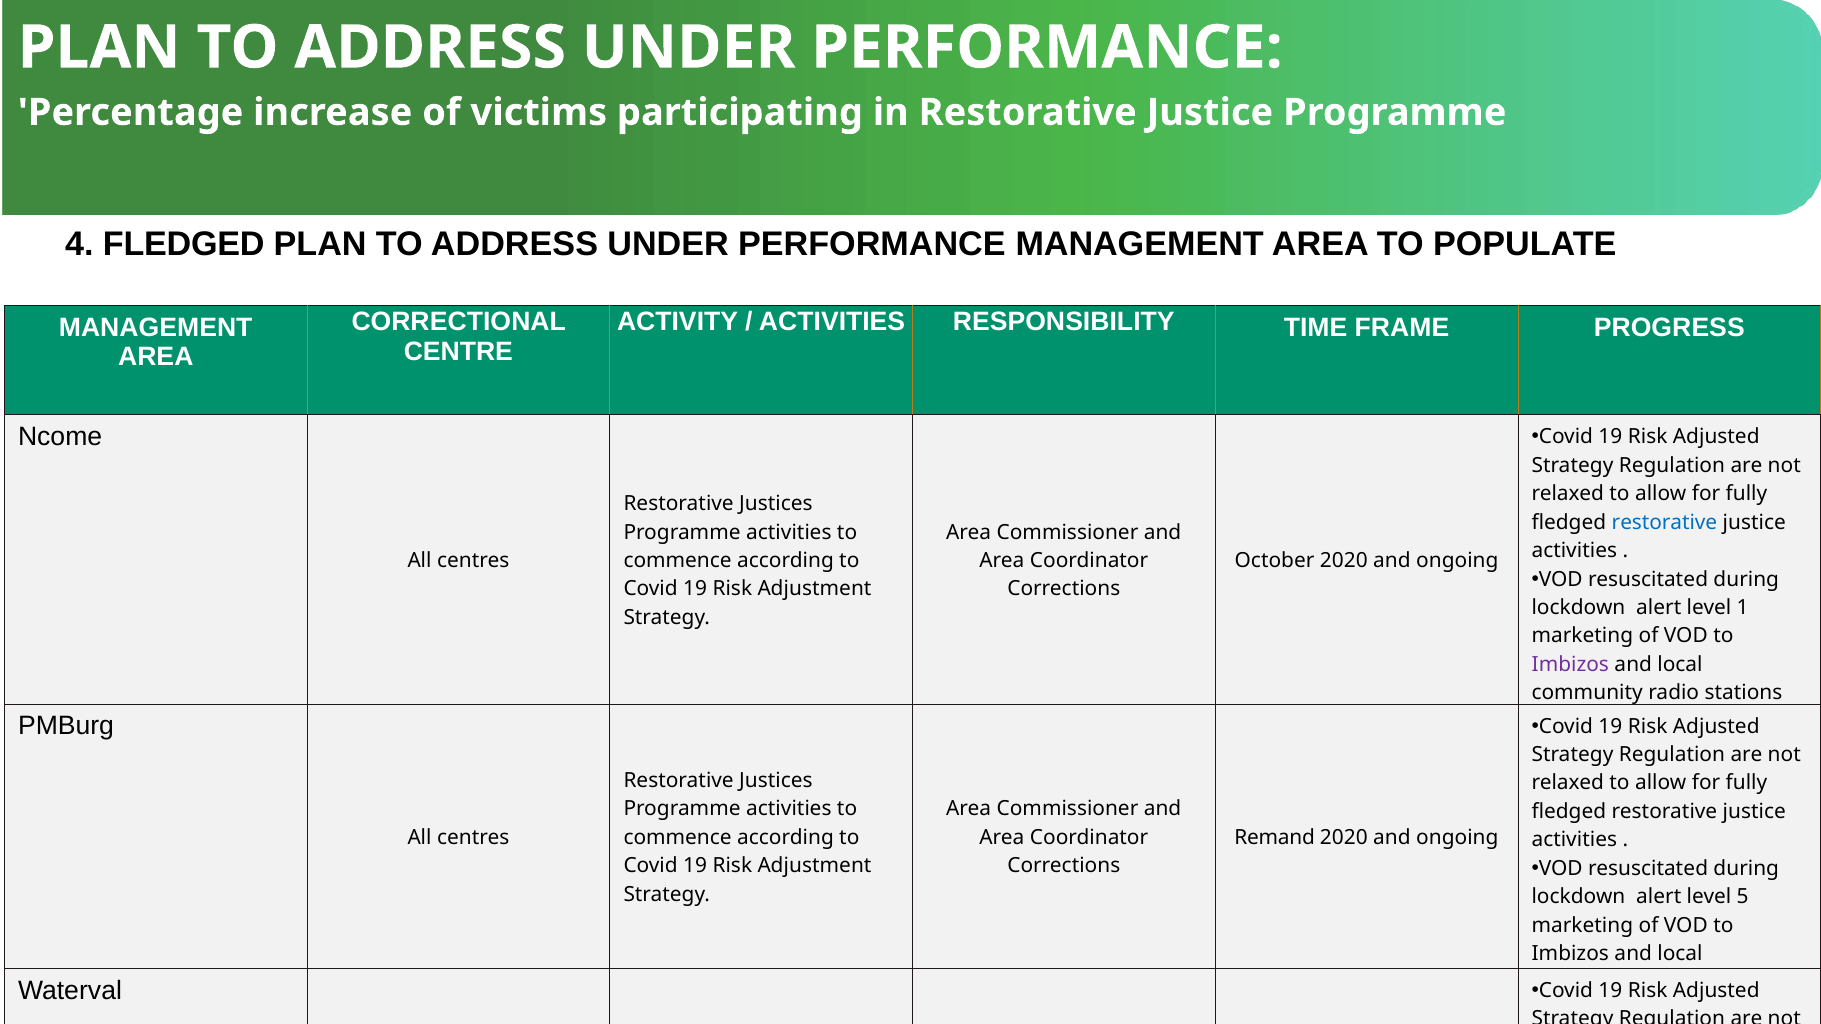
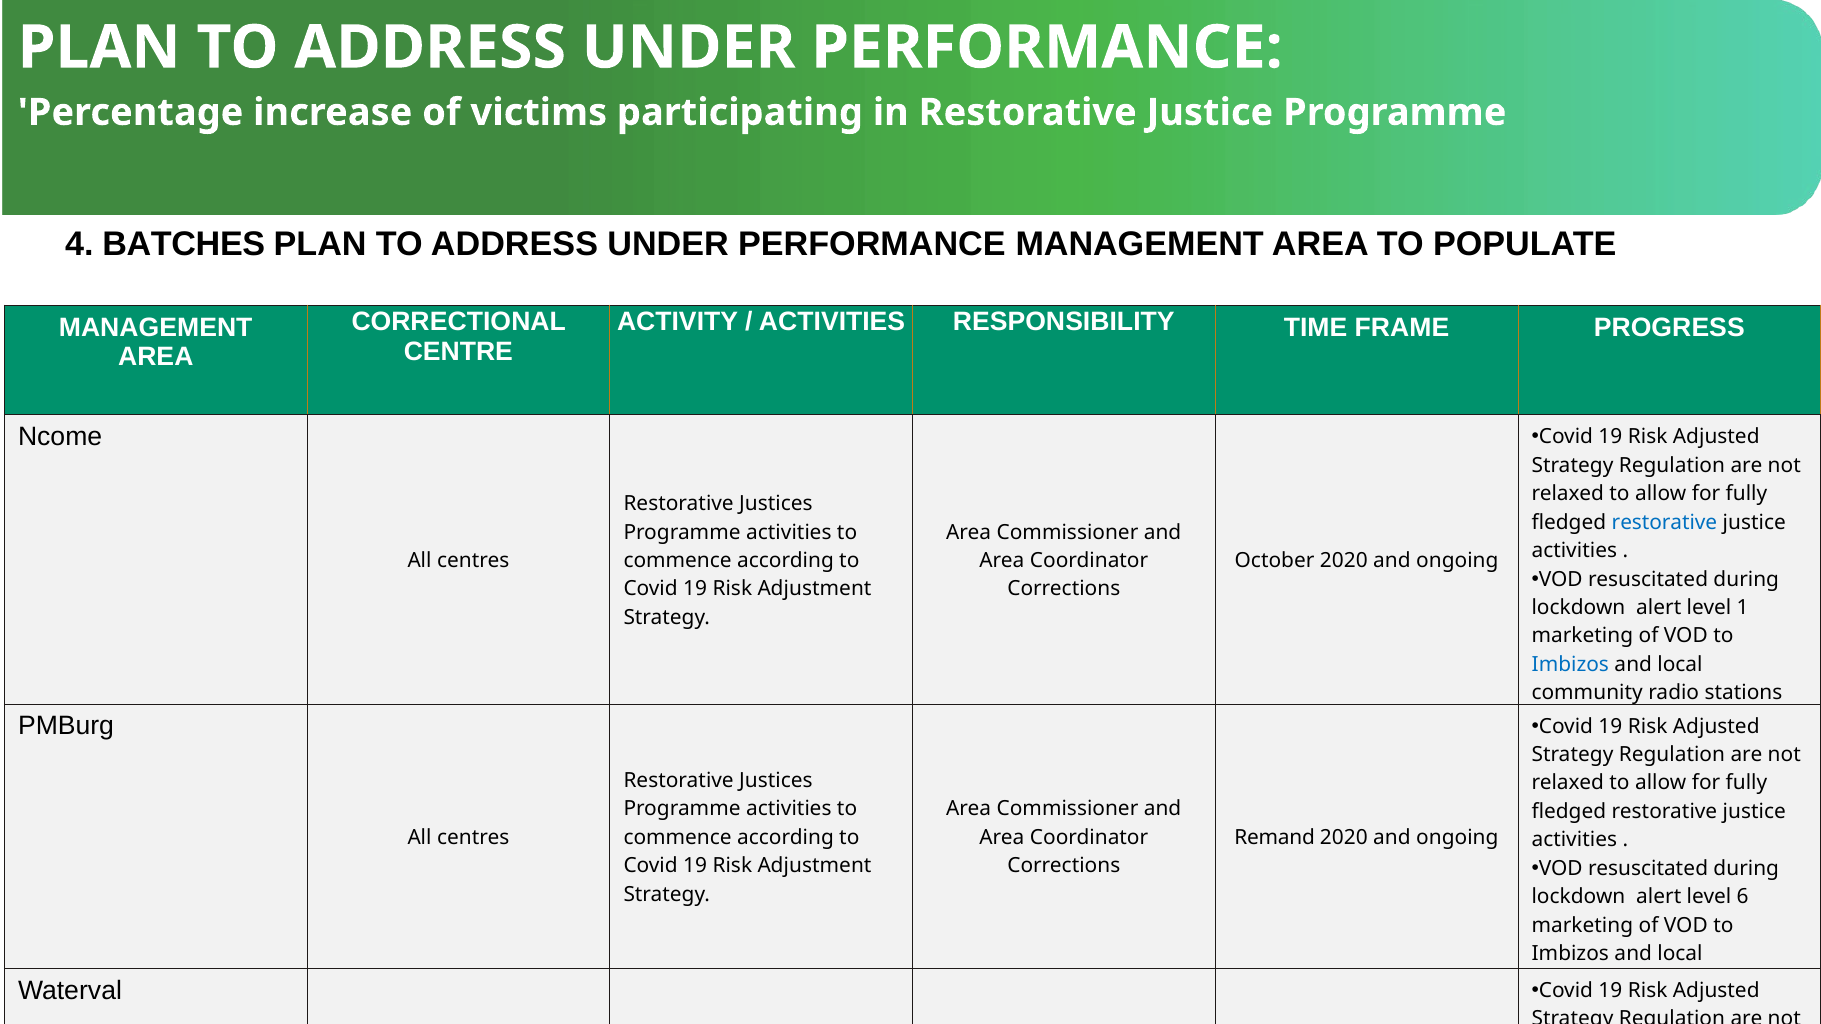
4 FLEDGED: FLEDGED -> BATCHES (184, 245)
Imbizos colour: purple -> blue (1570, 665)
5: 5 -> 6 (1743, 897)
